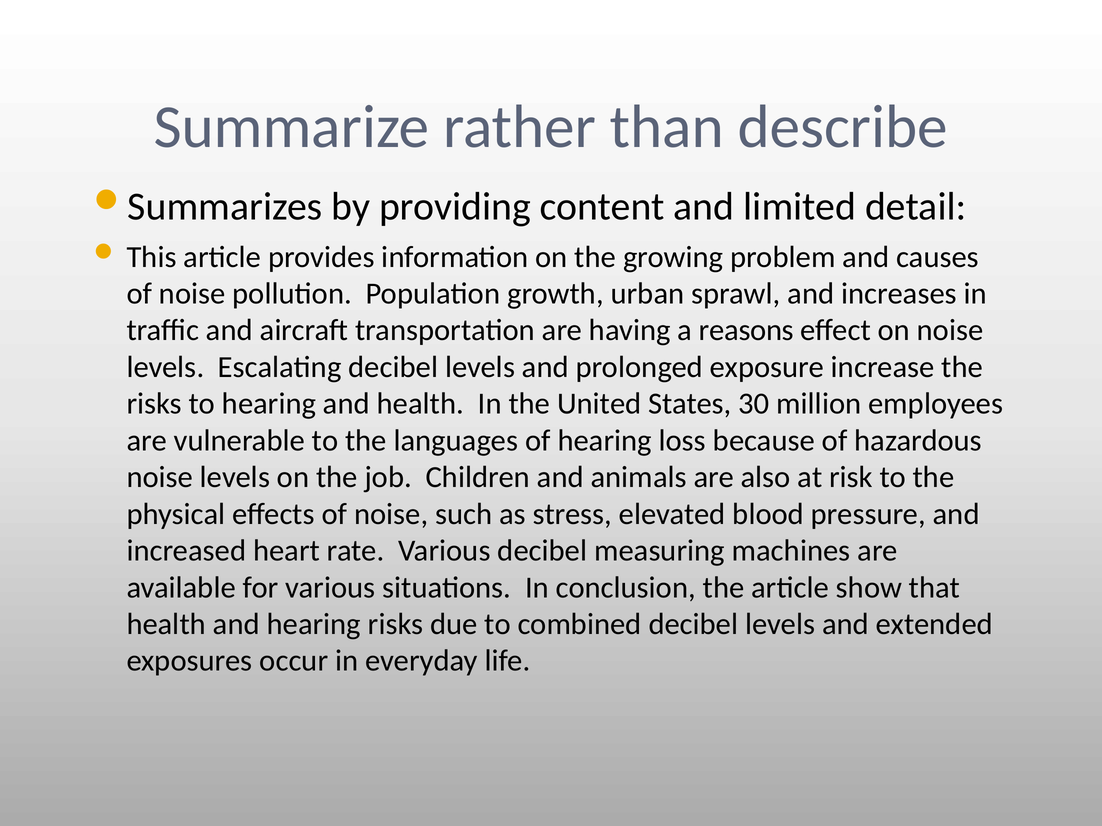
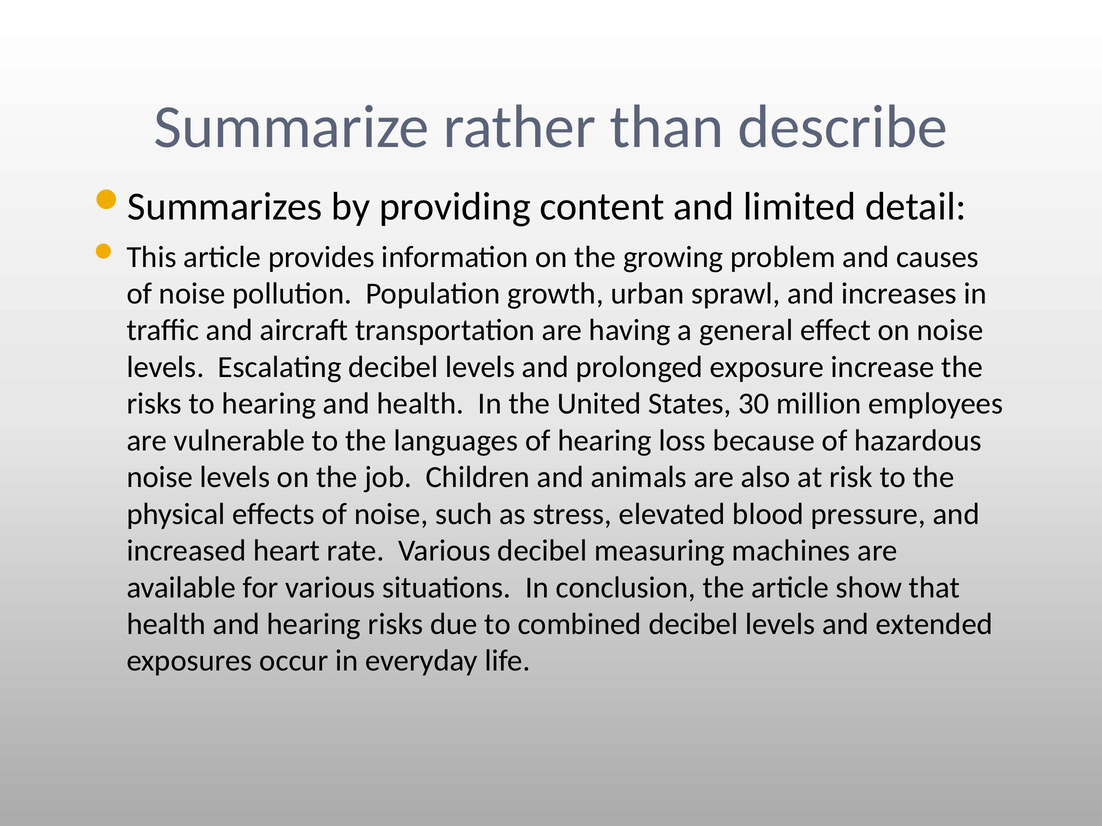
reasons: reasons -> general (746, 331)
